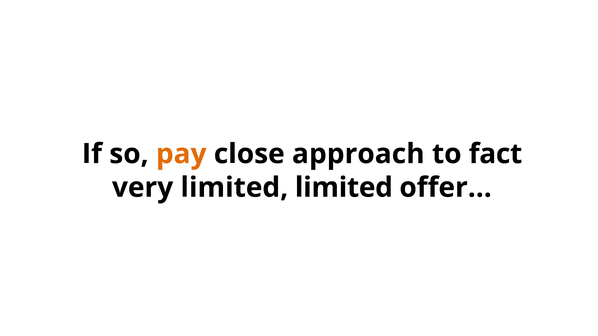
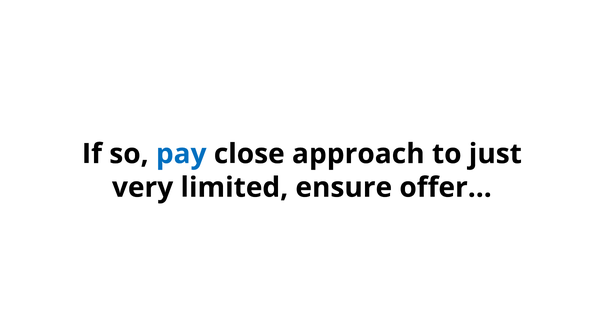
pay colour: orange -> blue (181, 154)
fact: fact -> just (495, 154)
limited limited: limited -> ensure (344, 188)
